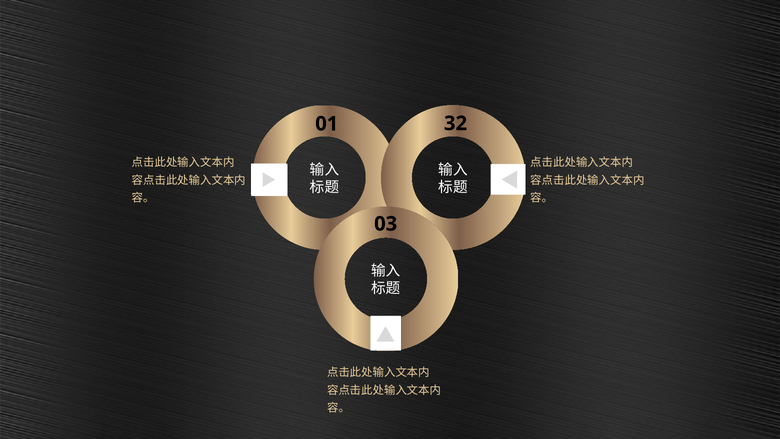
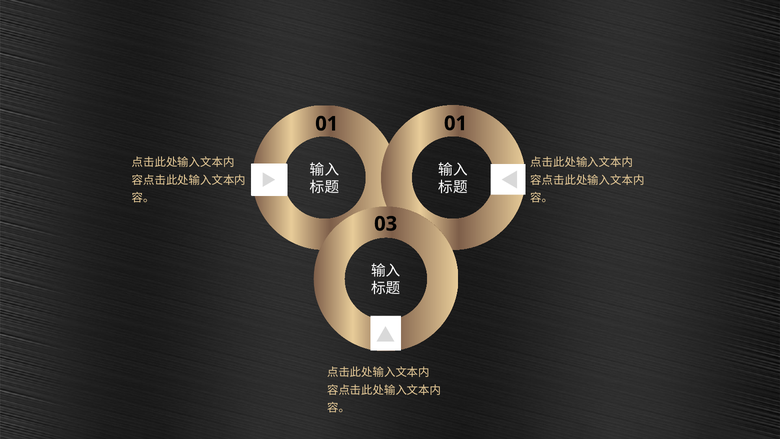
01 32: 32 -> 01 (456, 123)
